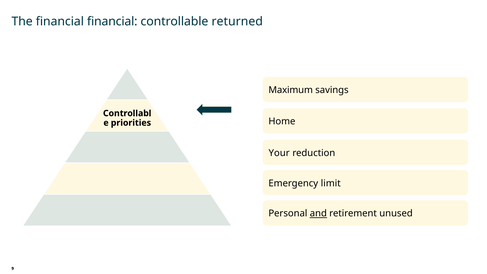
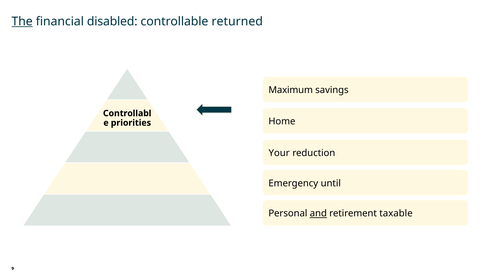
The underline: none -> present (22, 22)
financial financial: financial -> disabled (112, 22)
limit: limit -> until (331, 183)
unused: unused -> taxable (396, 213)
